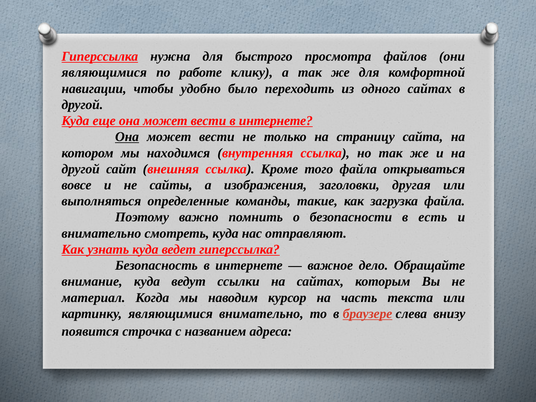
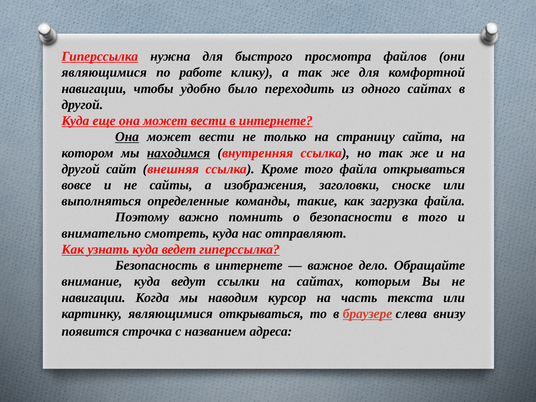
находимся underline: none -> present (178, 153)
другая: другая -> сноске (411, 185)
в есть: есть -> того (433, 217)
материал: материал -> навигации (93, 298)
являющимися внимательно: внимательно -> открываться (261, 314)
